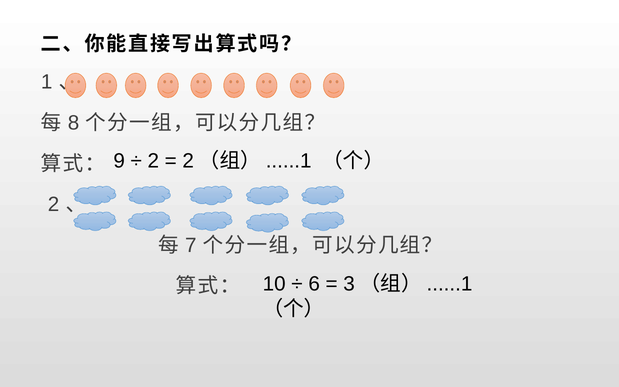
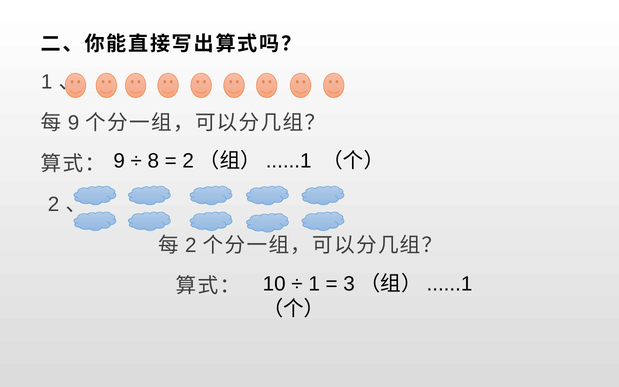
8: 8 -> 9 (74, 123)
2: 2 -> 8 (153, 161)
7: 7 -> 2 (191, 245)
6: 6 -> 1 (314, 284)
